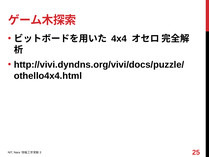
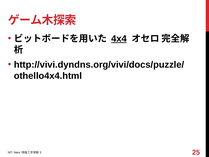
4x4 underline: none -> present (119, 39)
